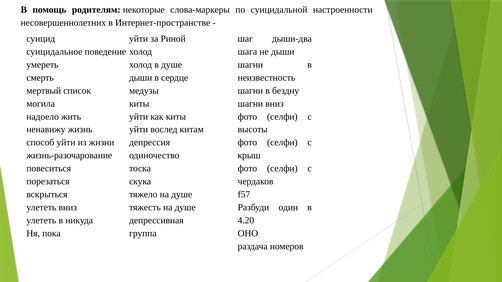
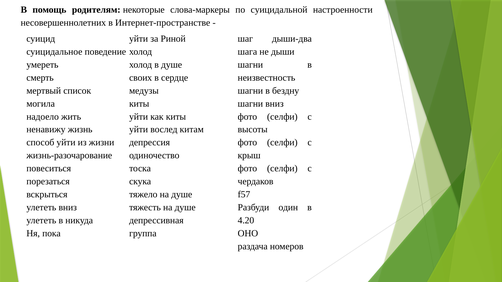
дыши: дыши -> своих (141, 78)
